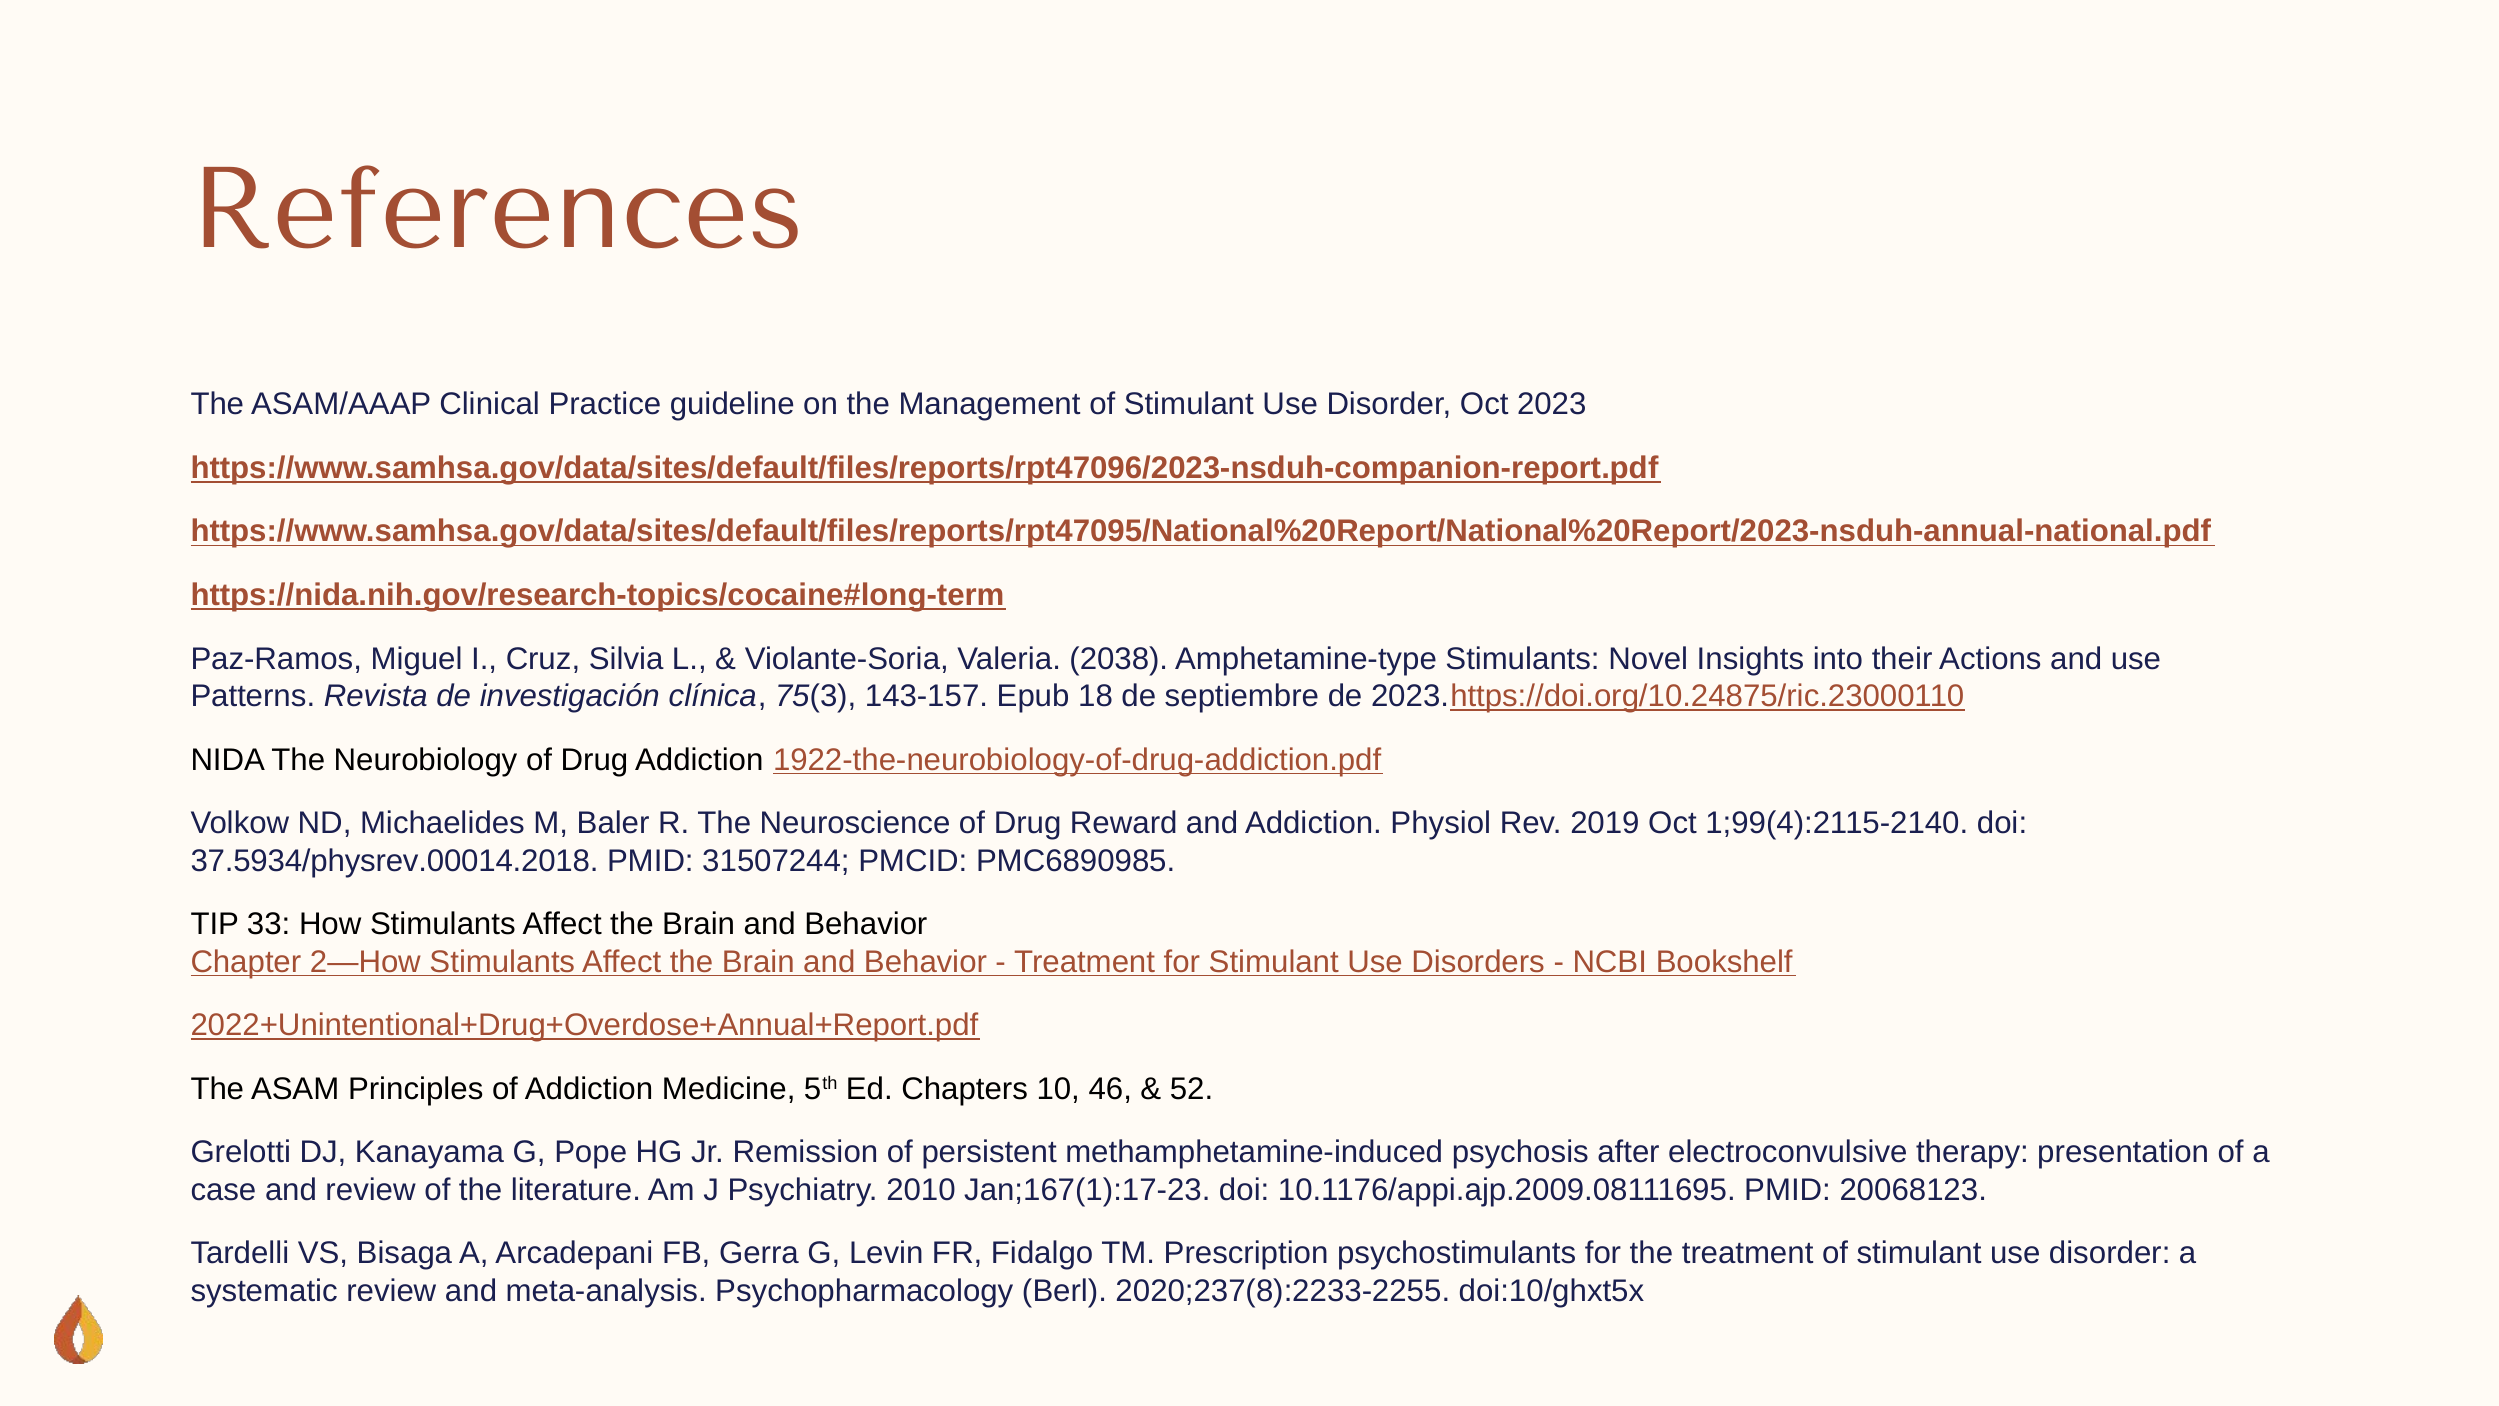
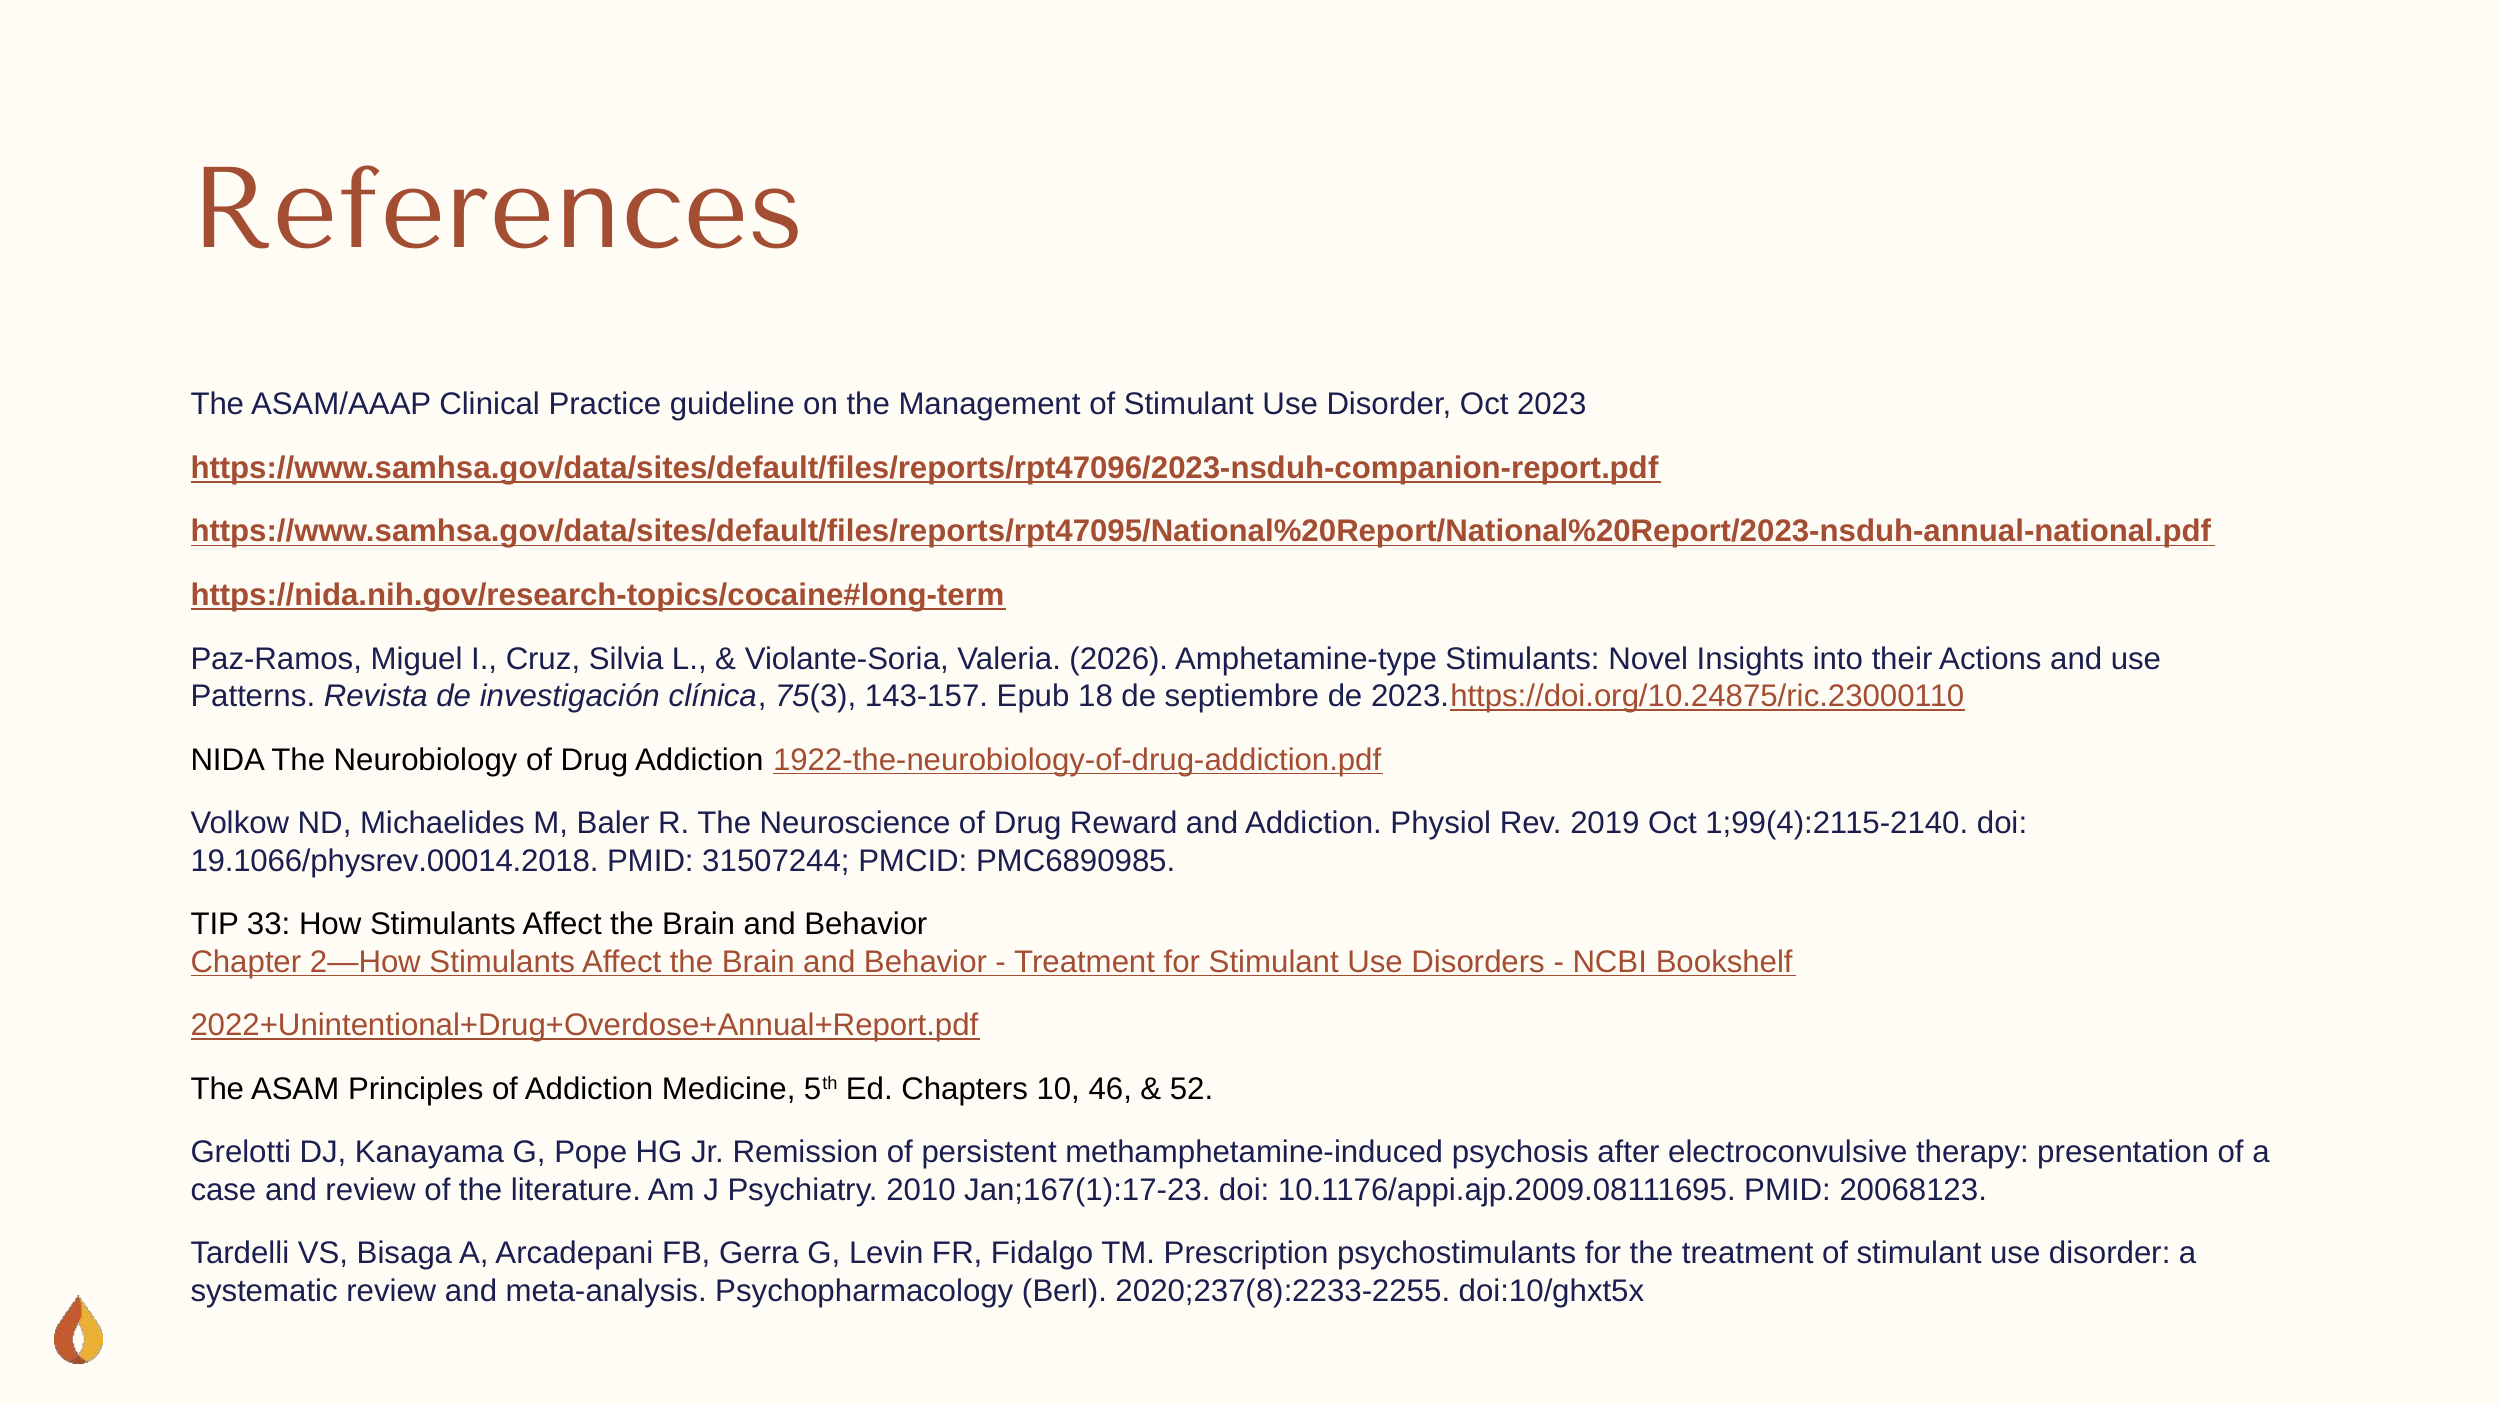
2038: 2038 -> 2026 (1119, 659)
37.5934/physrev.00014.2018: 37.5934/physrev.00014.2018 -> 19.1066/physrev.00014.2018 (394, 861)
